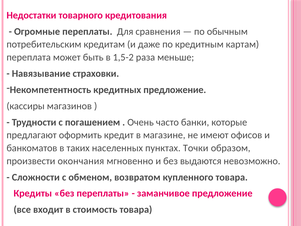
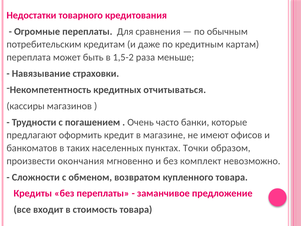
кредитных предложение: предложение -> отчитываться (175, 90)
выдаются: выдаются -> комплект (201, 161)
